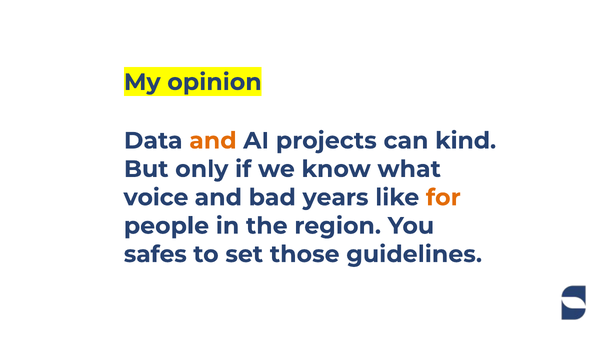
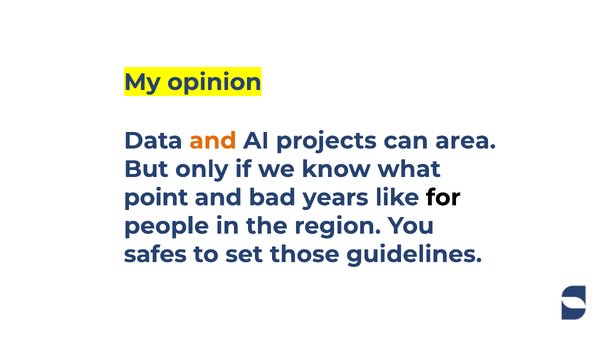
kind: kind -> area (466, 141)
voice: voice -> point (156, 198)
for colour: orange -> black (443, 198)
